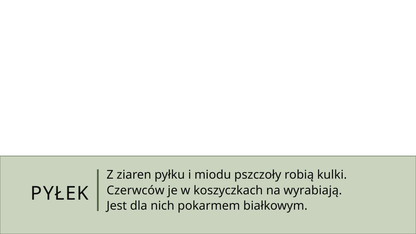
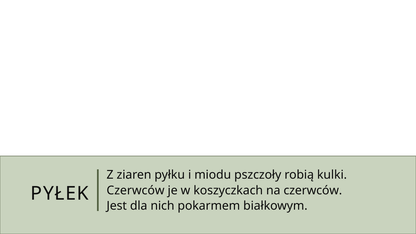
na wyrabiają: wyrabiają -> czerwców (313, 190)
